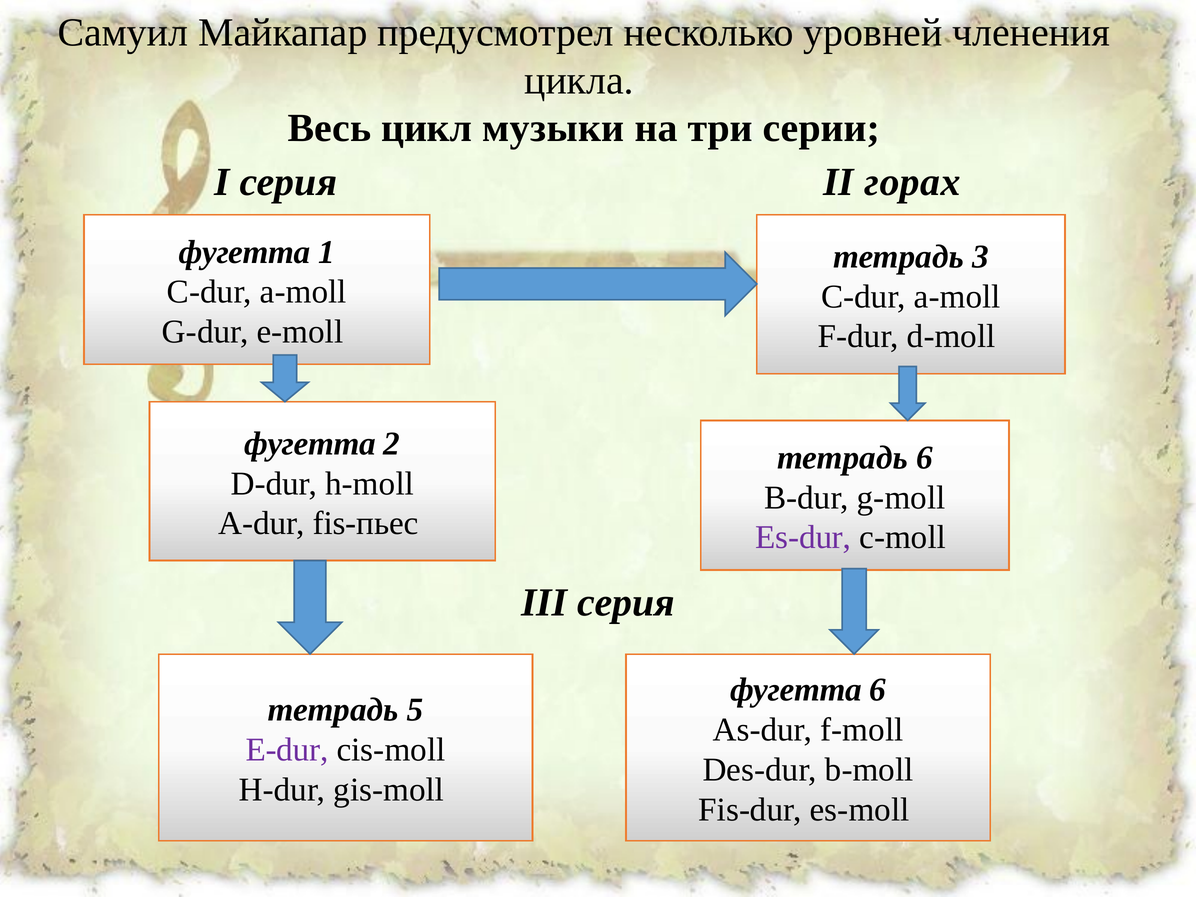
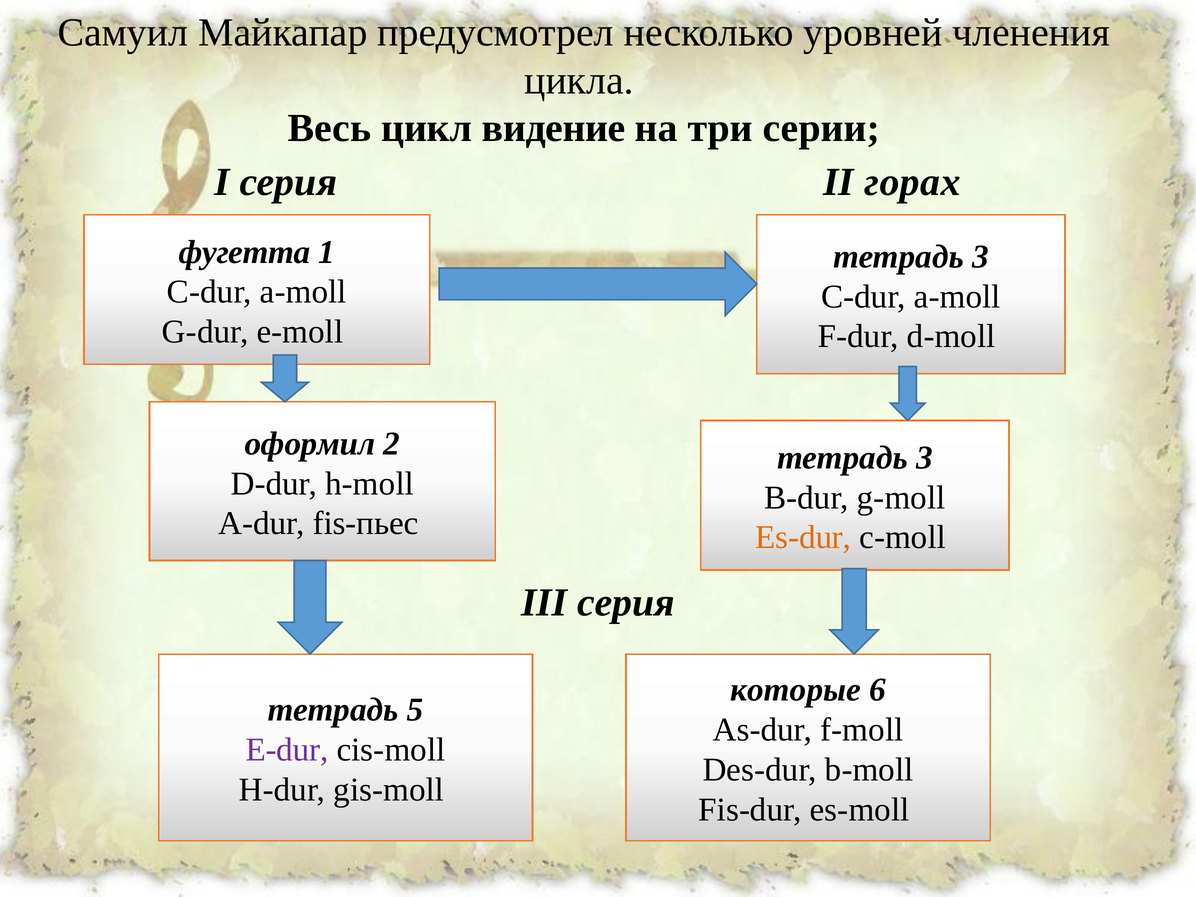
музыки: музыки -> видение (554, 128)
фугетта: фугетта -> оформил (310, 444)
6: 6 -> 3 (924, 458)
Es-dur colour: purple -> orange (803, 537)
фугетта: фугетта -> которые (796, 690)
